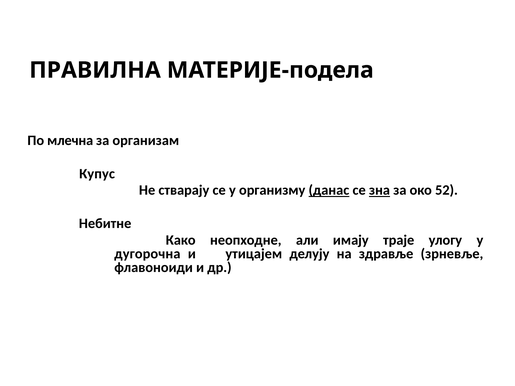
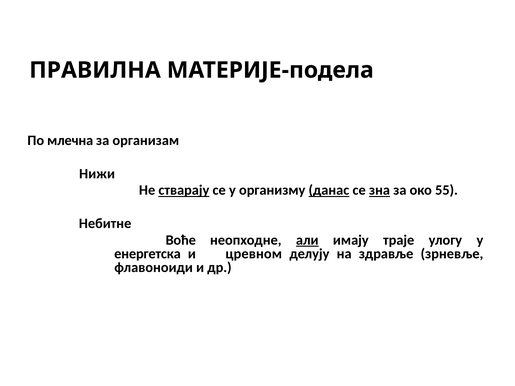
Купус: Купус -> Нижи (97, 174)
стварају underline: none -> present (184, 190)
52: 52 -> 55 (446, 190)
Како: Како -> Воће (181, 240)
али underline: none -> present (307, 240)
дугорочна: дугорочна -> енергетска (148, 254)
утицајем: утицајем -> цревном (254, 254)
